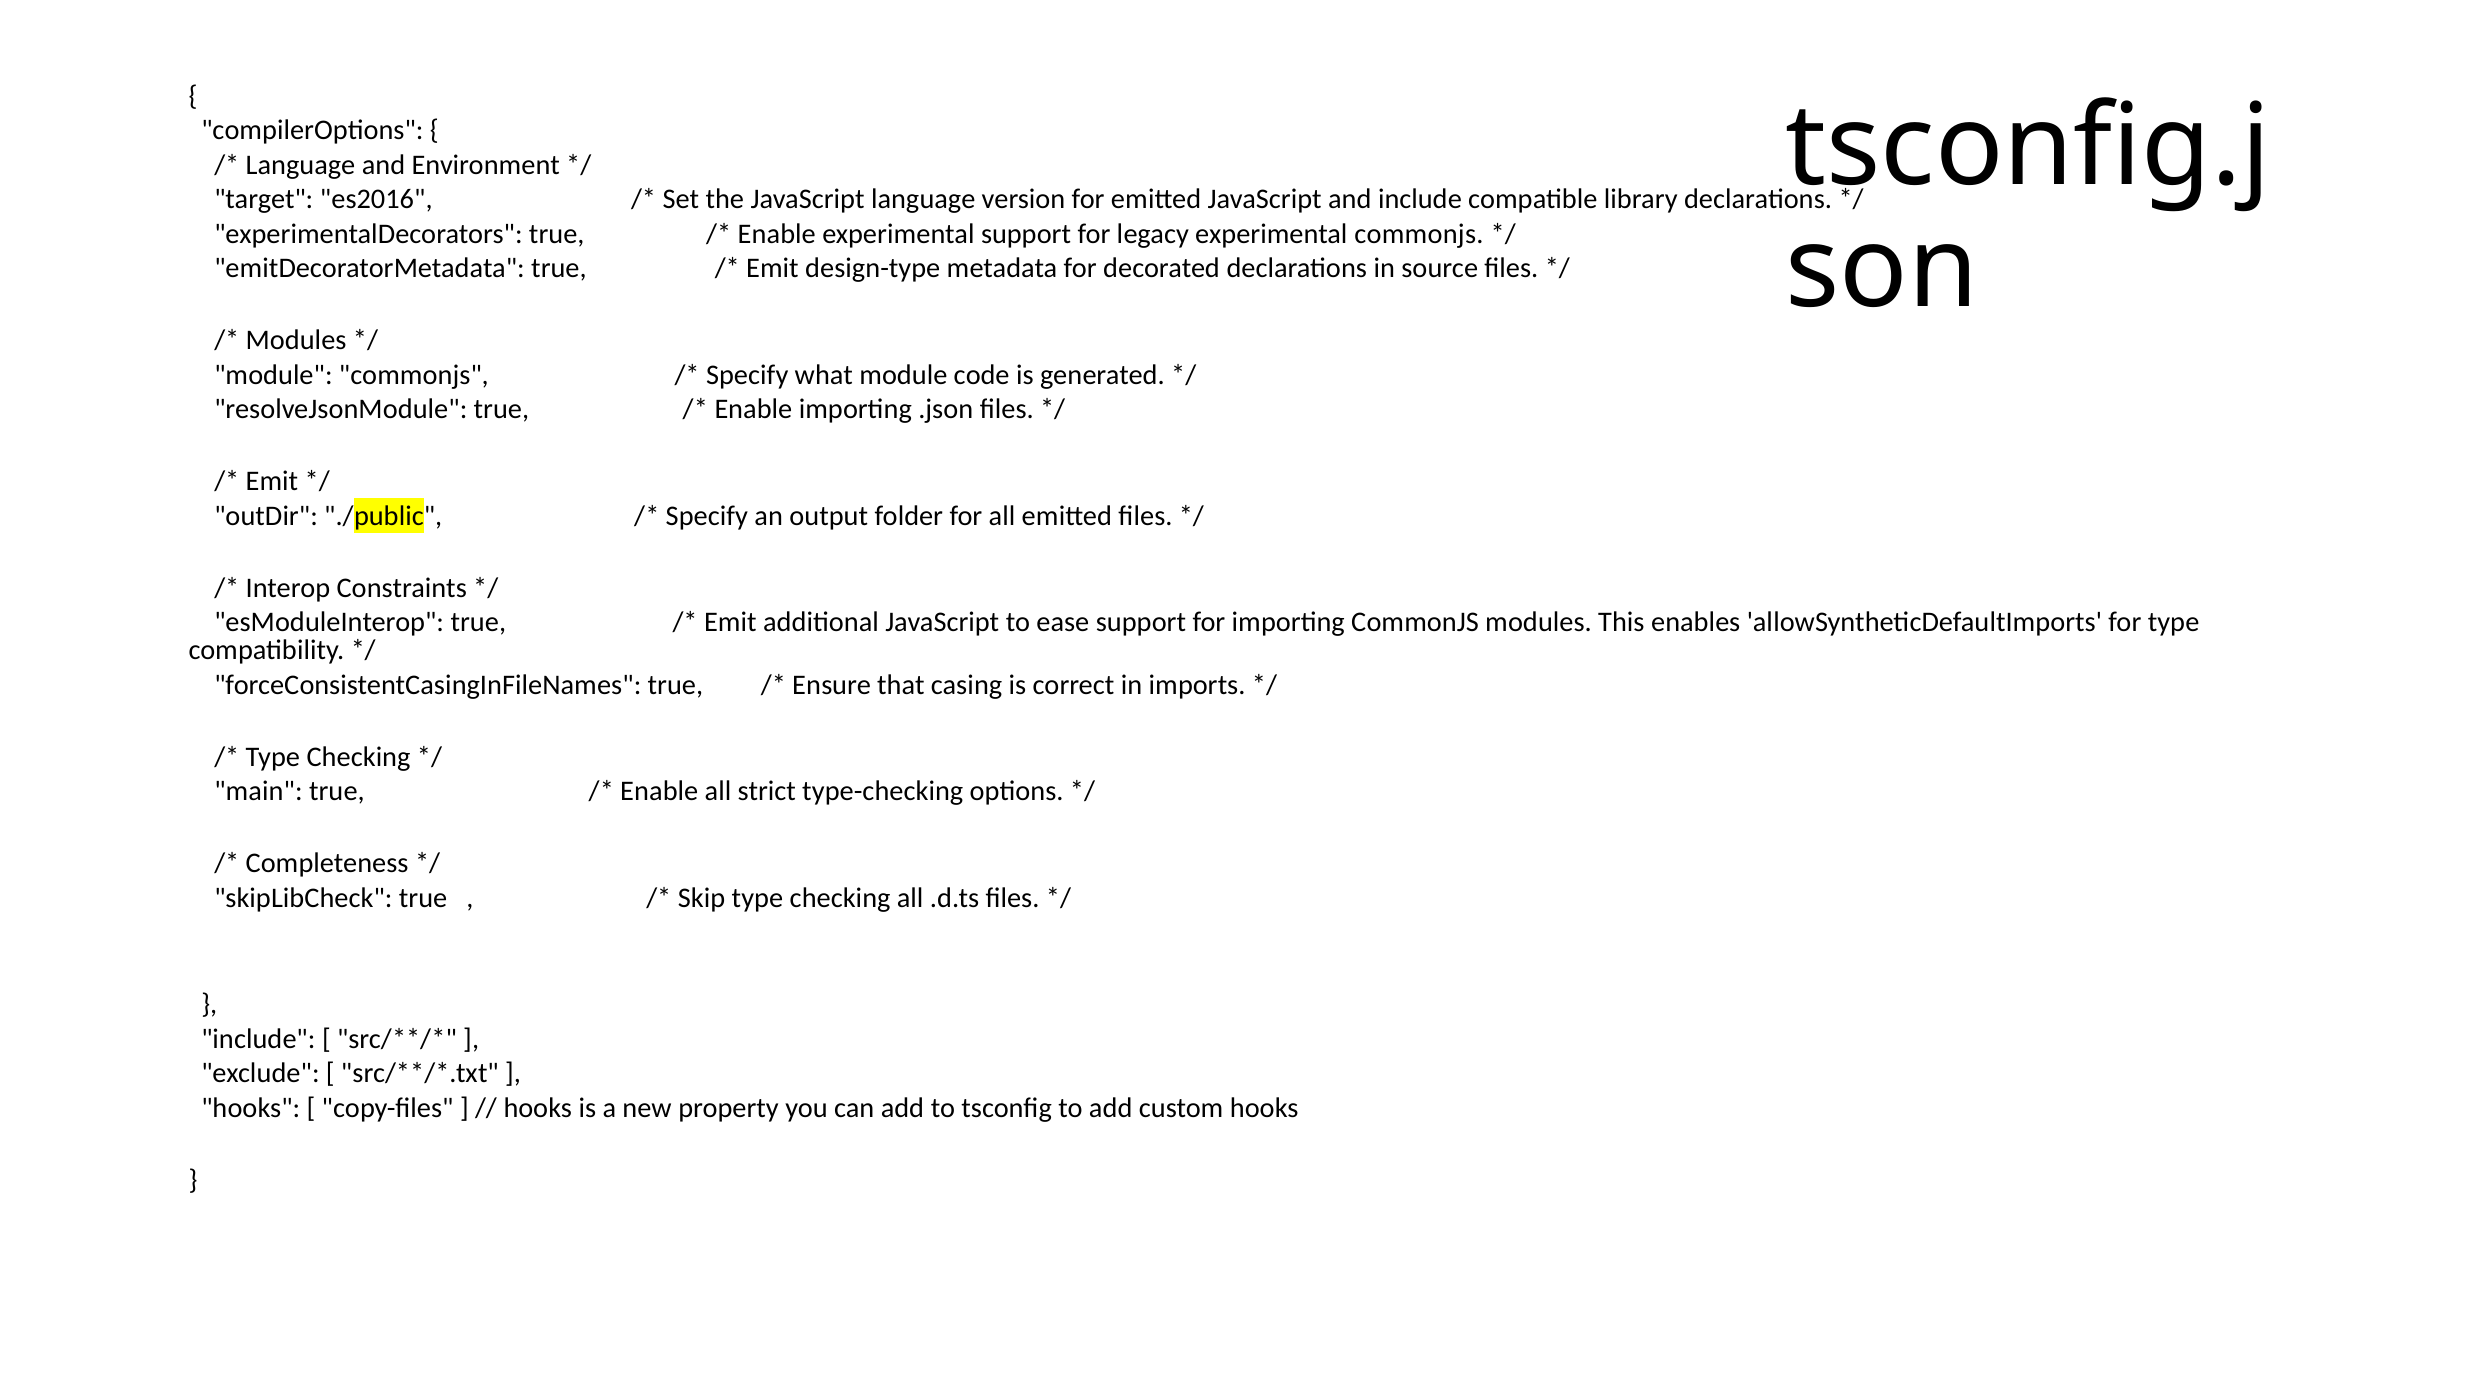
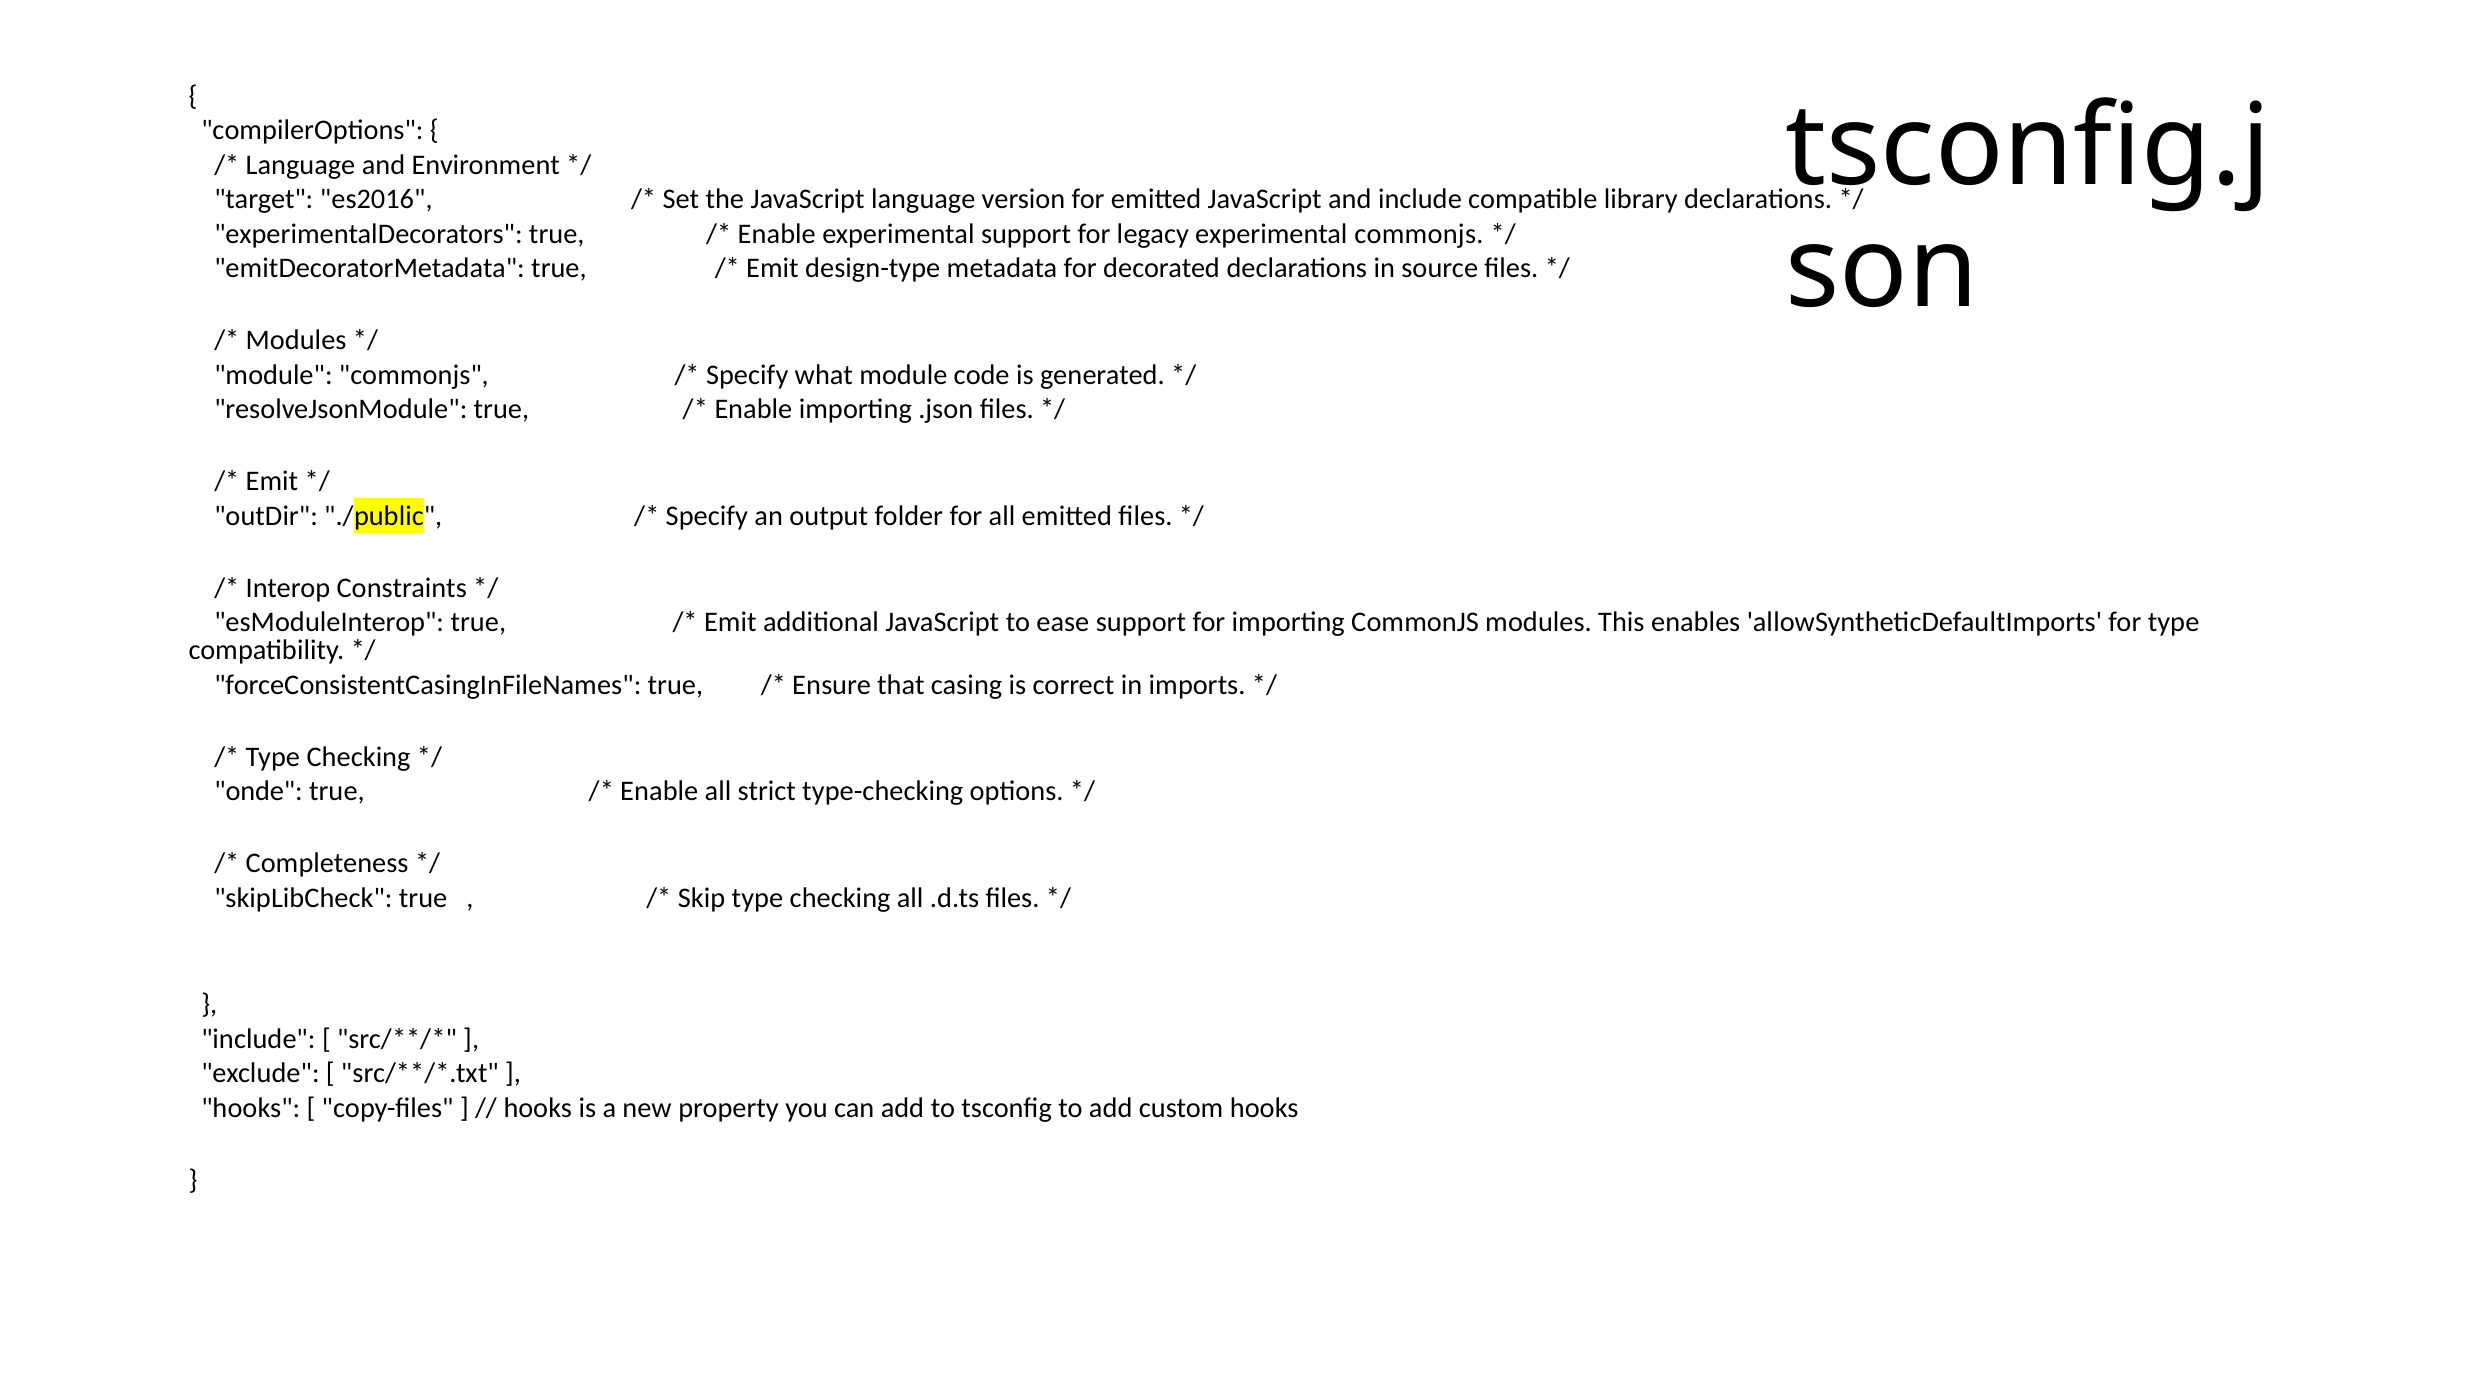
main: main -> onde (259, 791)
